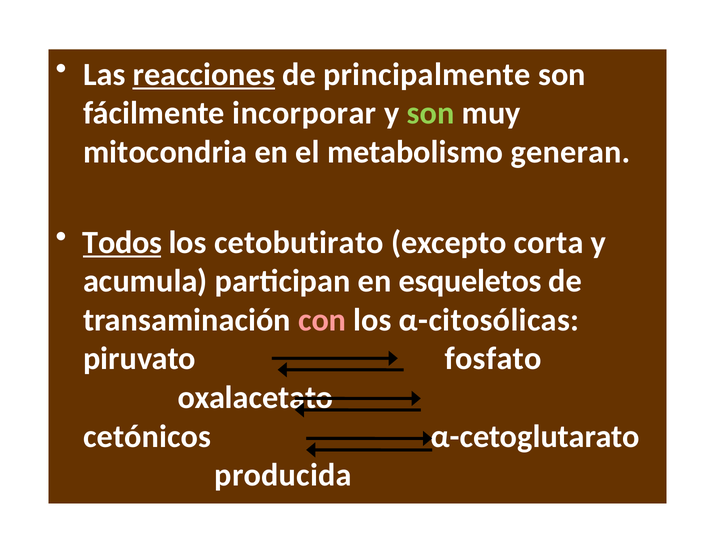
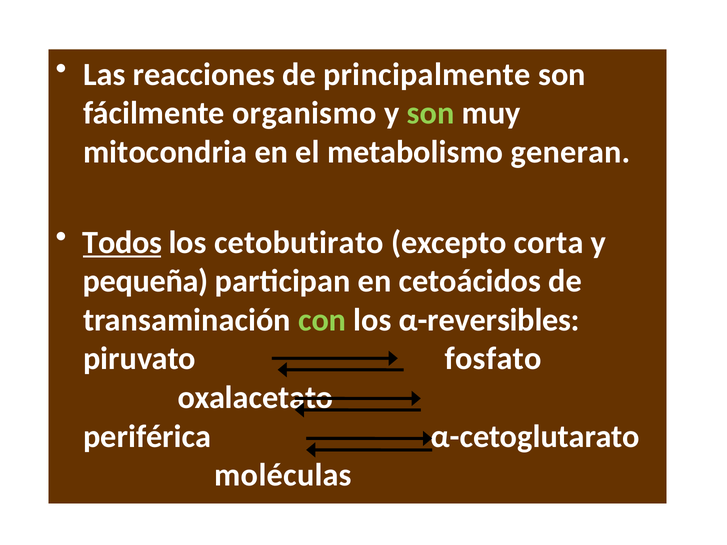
reacciones underline: present -> none (204, 75)
incorporar: incorporar -> organismo (304, 113)
acumula: acumula -> pequeña (145, 281)
esqueletos: esqueletos -> cetoácidos (470, 281)
con colour: pink -> light green (322, 320)
α-citosólicas: α-citosólicas -> α-reversibles (489, 320)
cetónicos: cetónicos -> periférica (147, 437)
producida: producida -> moléculas (283, 475)
